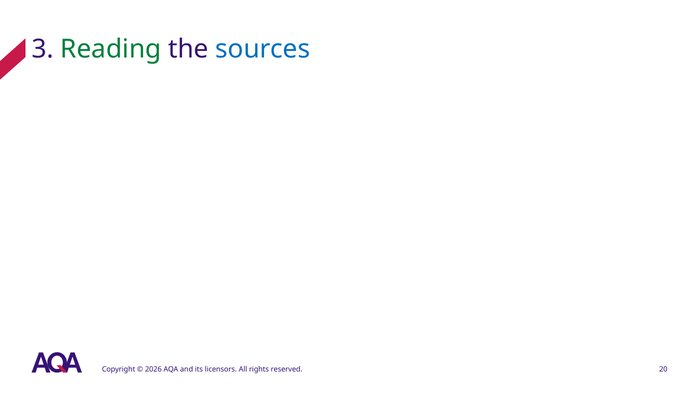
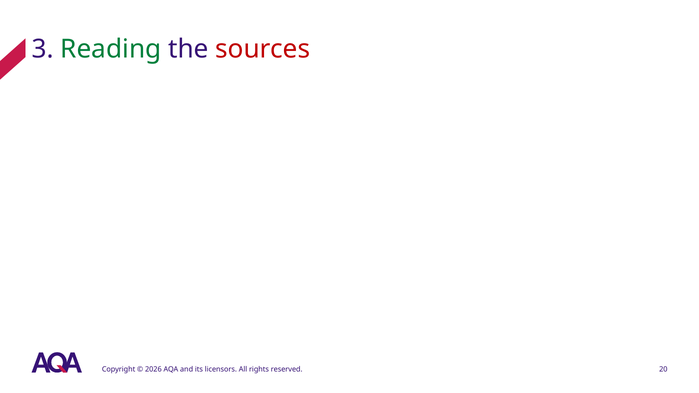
sources colour: blue -> red (263, 49)
